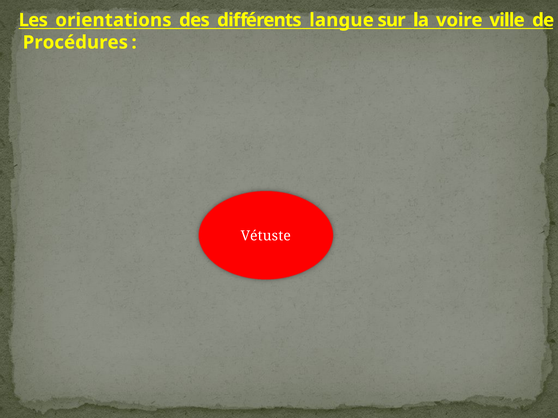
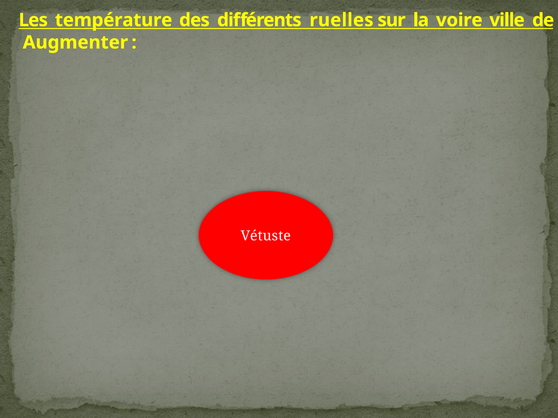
orientations: orientations -> température (114, 20)
langue: langue -> ruelles (341, 20)
Procédures: Procédures -> Augmenter (75, 42)
